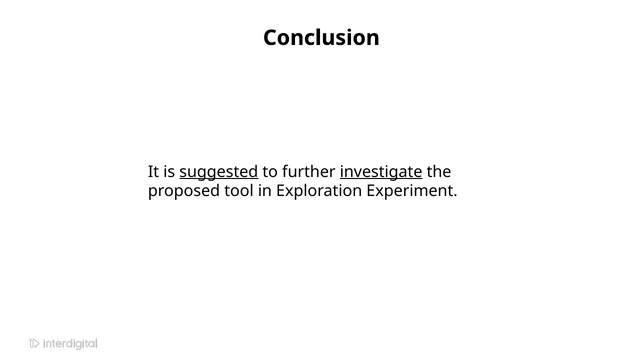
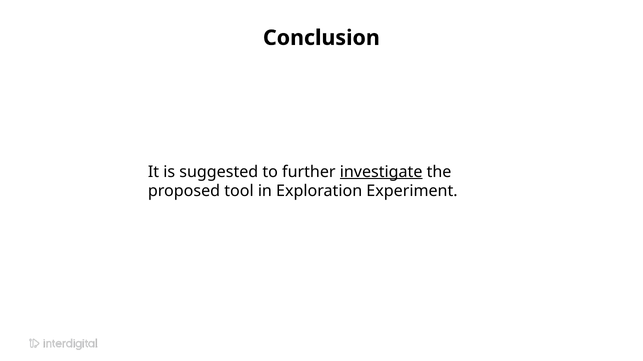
suggested underline: present -> none (219, 172)
